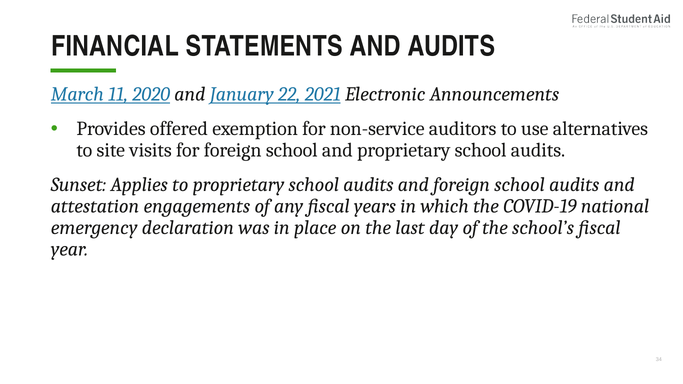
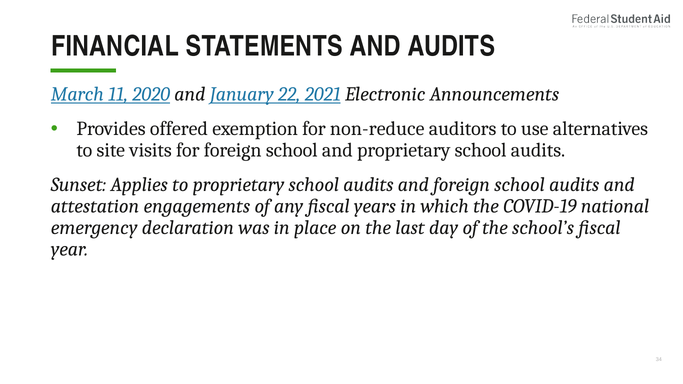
non-service: non-service -> non-reduce (377, 129)
